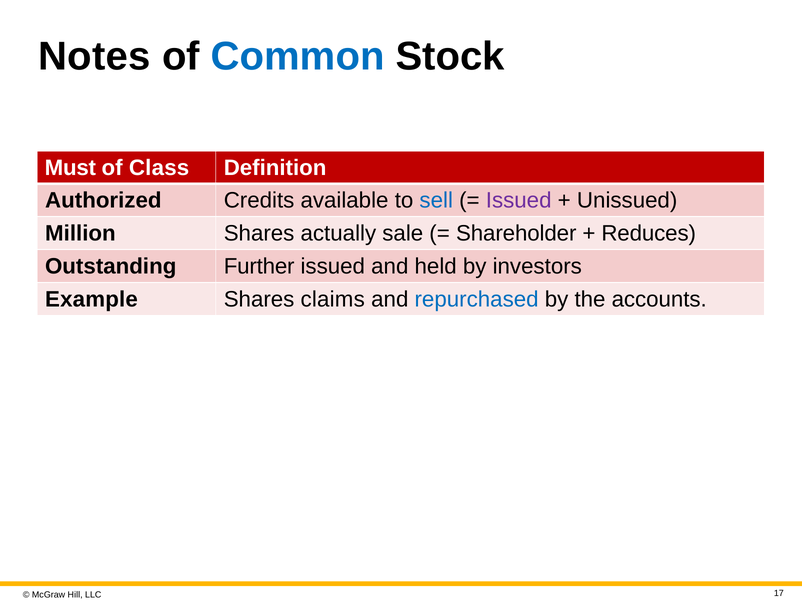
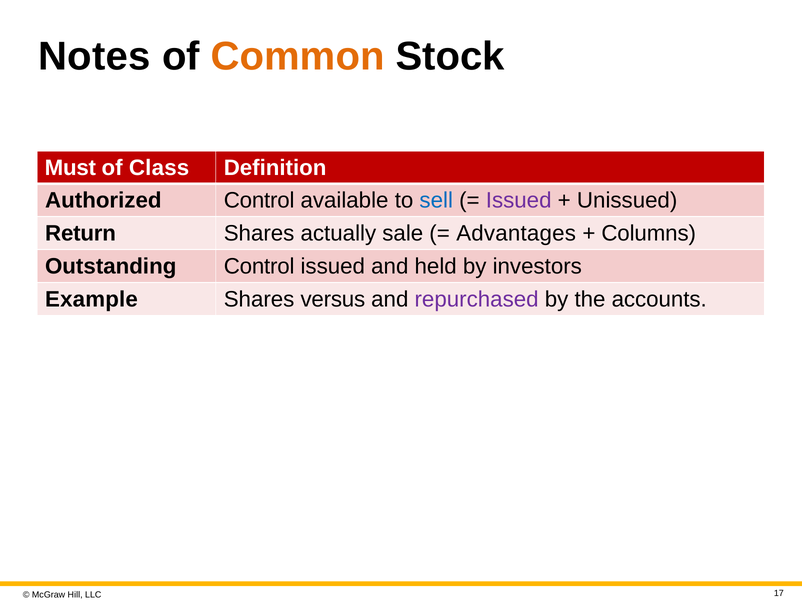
Common colour: blue -> orange (298, 56)
Authorized Credits: Credits -> Control (259, 200)
Million: Million -> Return (81, 233)
Shareholder: Shareholder -> Advantages (516, 233)
Reduces: Reduces -> Columns (649, 233)
Outstanding Further: Further -> Control (259, 266)
claims: claims -> versus (333, 299)
repurchased colour: blue -> purple (477, 299)
